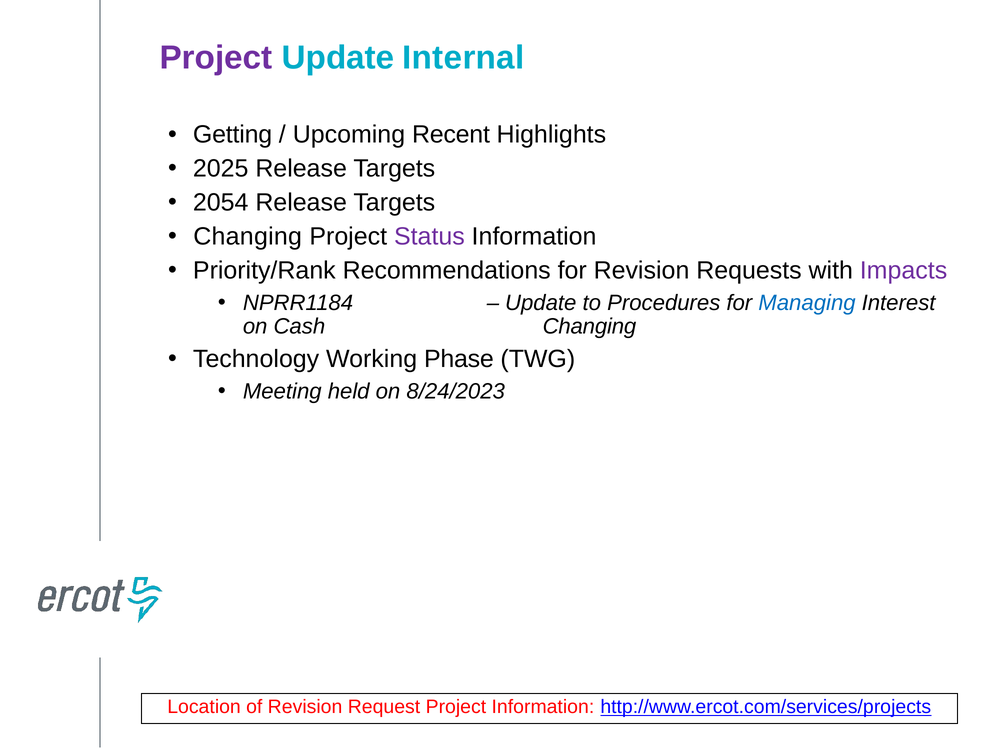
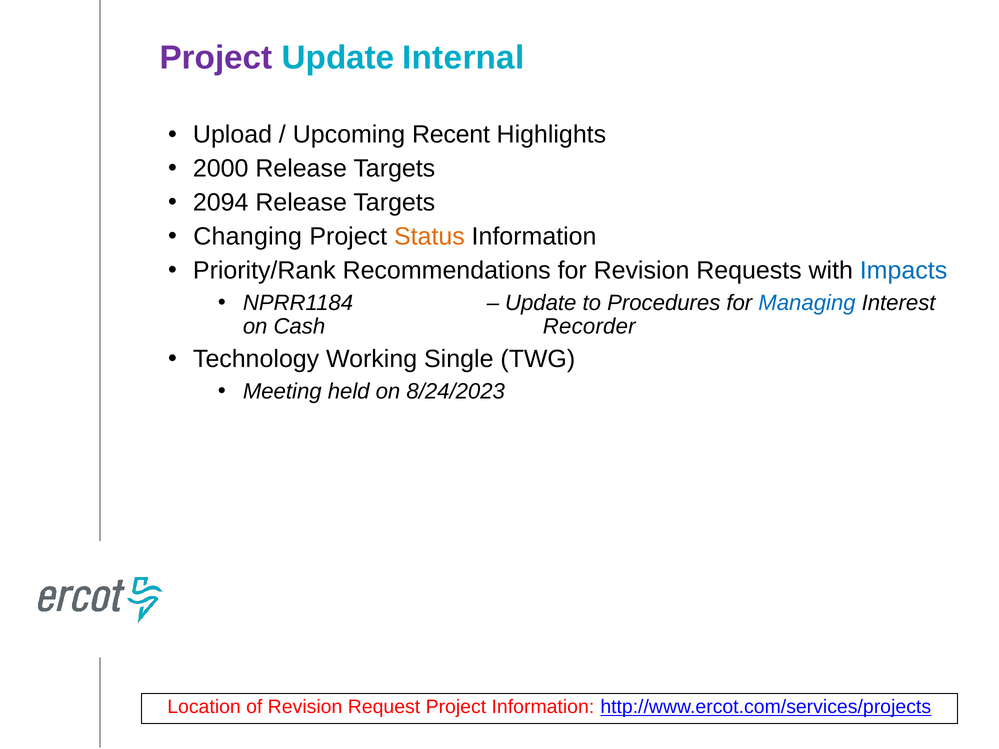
Getting: Getting -> Upload (233, 135)
2025: 2025 -> 2000 (221, 169)
2054: 2054 -> 2094 (221, 203)
Status colour: purple -> orange (429, 237)
Impacts colour: purple -> blue (904, 270)
Cash Changing: Changing -> Recorder (589, 327)
Phase: Phase -> Single (459, 359)
